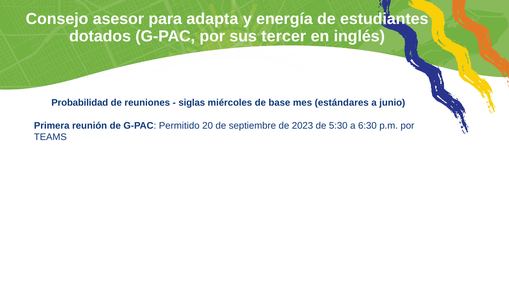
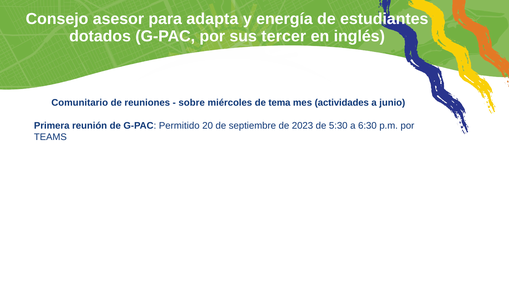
Probabilidad: Probabilidad -> Comunitario (80, 103)
siglas: siglas -> sobre (192, 103)
base: base -> tema (279, 103)
estándares: estándares -> actividades (342, 103)
